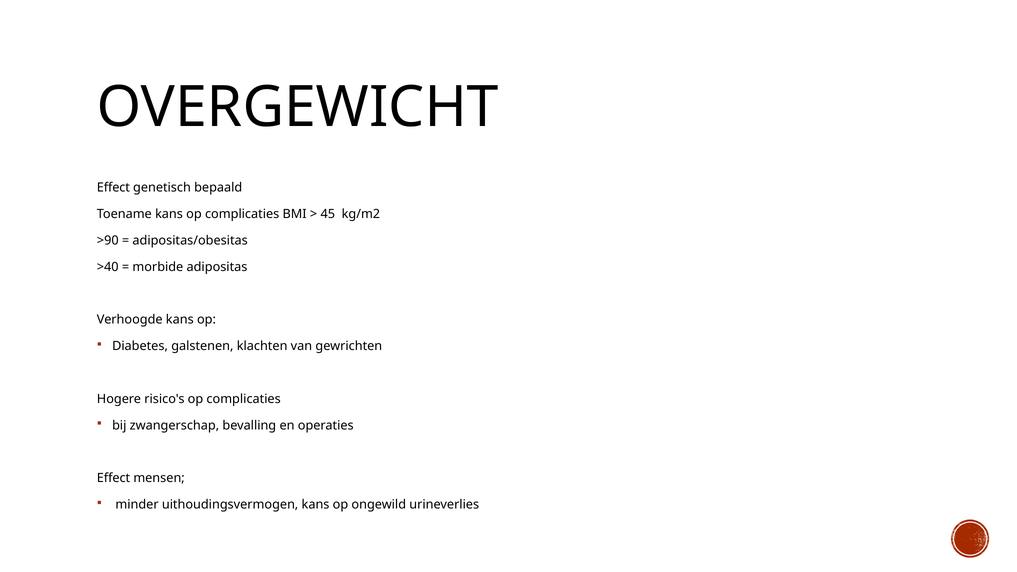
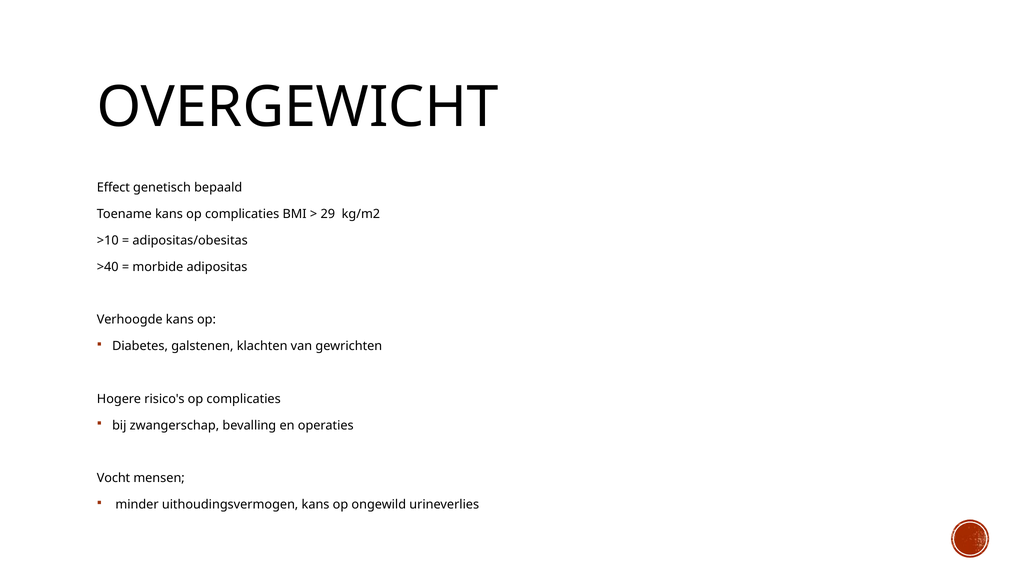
45: 45 -> 29 (328, 214)
>90: >90 -> >10 (108, 240)
Effect: Effect -> Vocht (114, 478)
